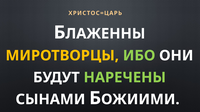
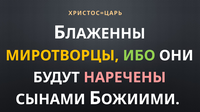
НАРЕЧЕНЫ colour: light green -> pink (125, 78)
